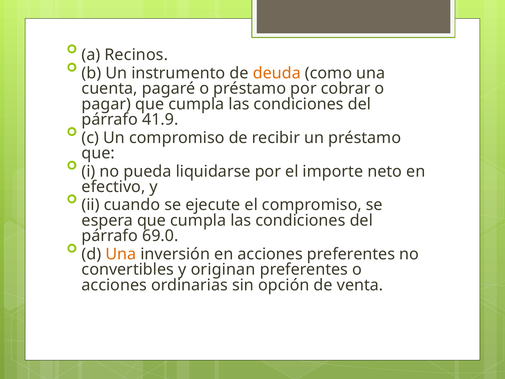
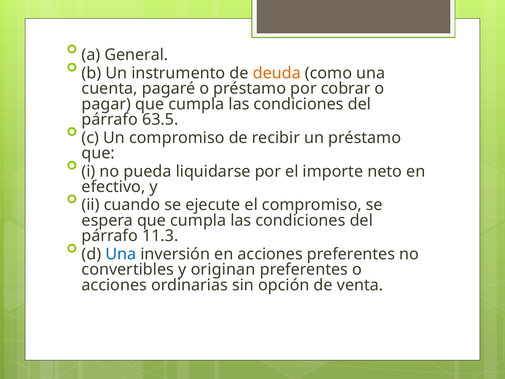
Recinos: Recinos -> General (136, 55)
41.9: 41.9 -> 63.5 (160, 119)
69.0: 69.0 -> 11.3 (160, 236)
Una colour: orange -> blue (121, 254)
